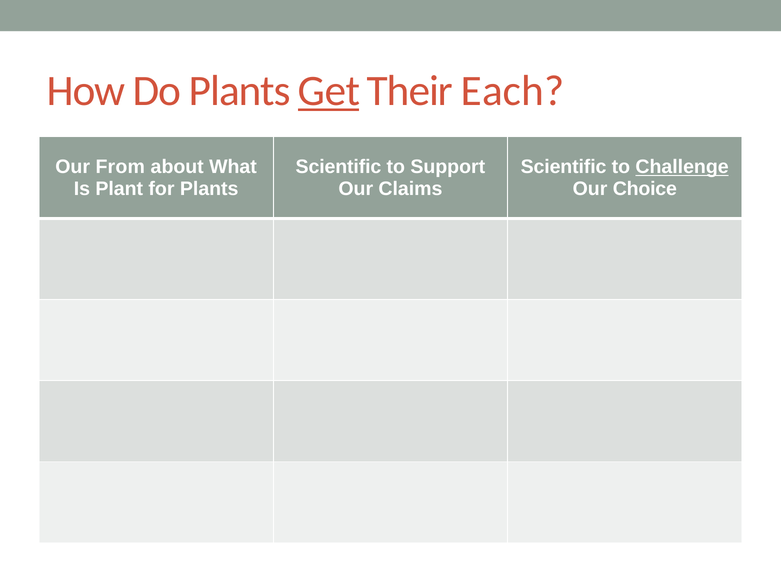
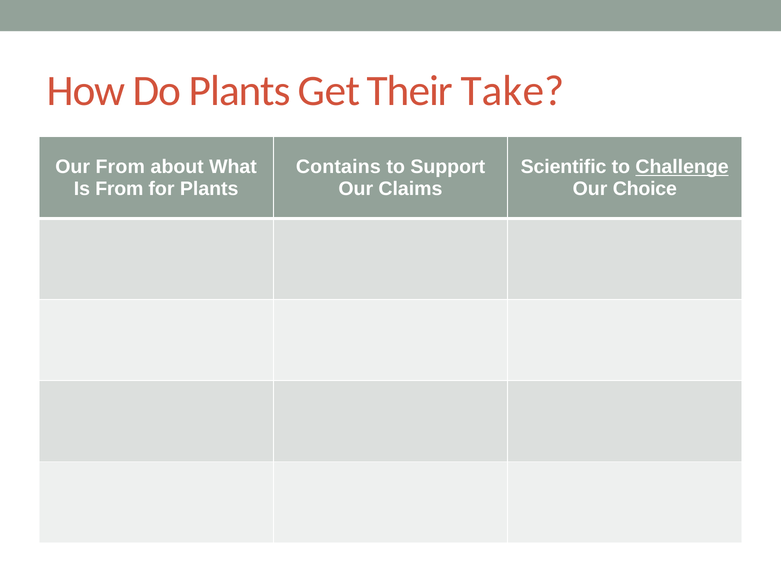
Get underline: present -> none (329, 91)
Each: Each -> Take (512, 91)
Scientific: Scientific -> Contains (338, 167)
Is Plant: Plant -> From (119, 189)
